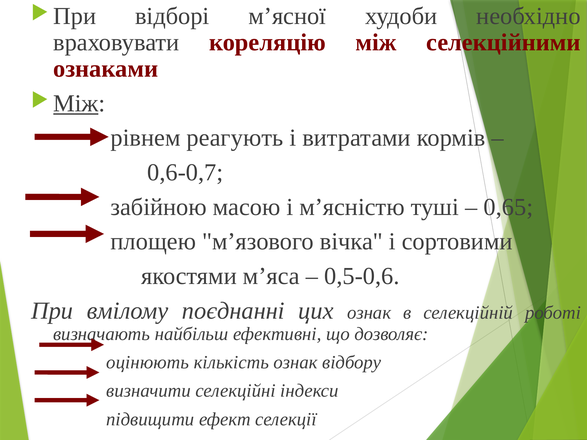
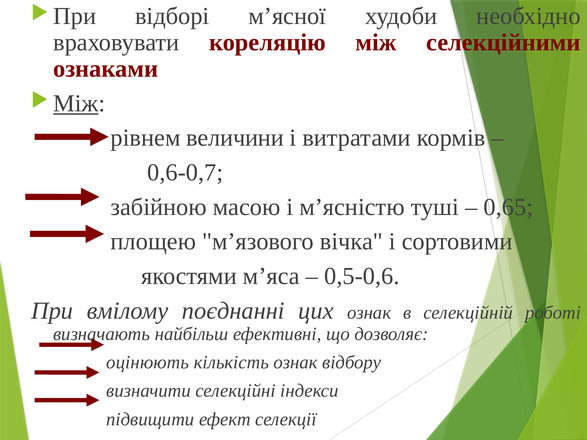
реагують: реагують -> величини (235, 138)
